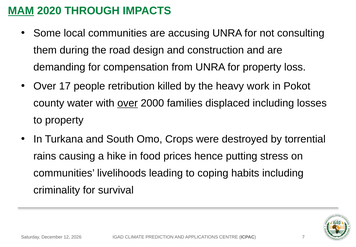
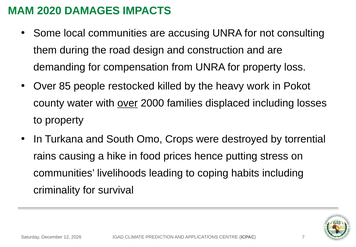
MAM underline: present -> none (21, 11)
THROUGH: THROUGH -> DAMAGES (92, 11)
17: 17 -> 85 (65, 86)
retribution: retribution -> restocked (131, 86)
